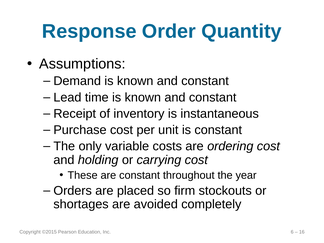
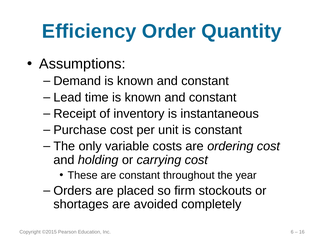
Response: Response -> Efficiency (89, 31)
